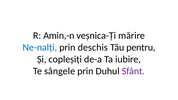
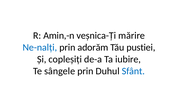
deschis: deschis -> adorăm (93, 47)
pentru: pentru -> pustiei (141, 47)
Sfânt colour: purple -> blue (133, 71)
